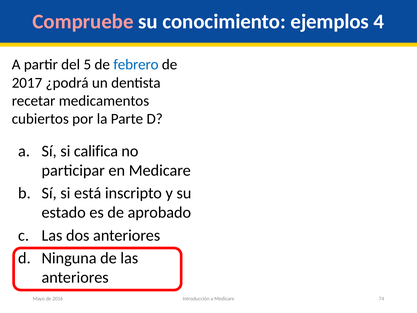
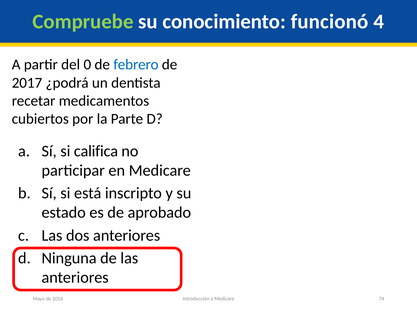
Compruebe colour: pink -> light green (83, 22)
ejemplos: ejemplos -> funcionó (330, 22)
5: 5 -> 0 (87, 65)
